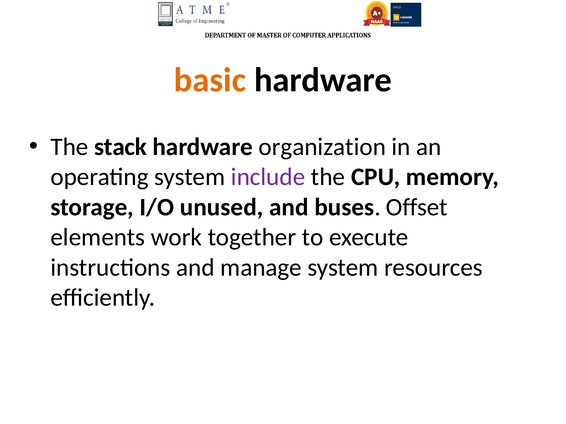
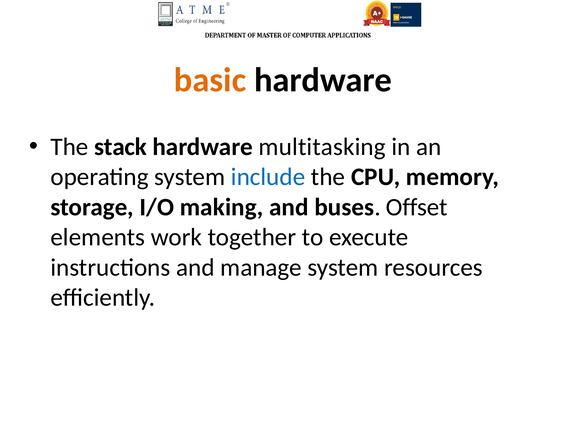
organization: organization -> multitasking (322, 147)
include colour: purple -> blue (268, 177)
unused: unused -> making (222, 207)
